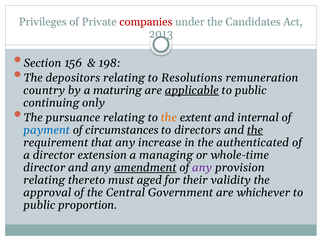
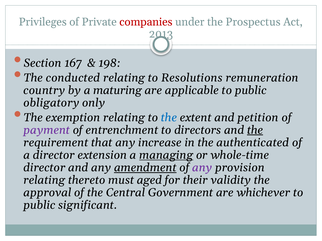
Candidates: Candidates -> Prospectus (253, 22)
156: 156 -> 167 (73, 63)
depositors: depositors -> conducted (73, 78)
applicable underline: present -> none (192, 90)
continuing: continuing -> obligatory (51, 103)
pursuance: pursuance -> exemption (73, 118)
the colour: orange -> blue (169, 118)
internal: internal -> petition (258, 118)
payment colour: blue -> purple (47, 130)
circumstances: circumstances -> entrenchment (122, 130)
managing underline: none -> present (166, 155)
proportion: proportion -> significant (88, 206)
